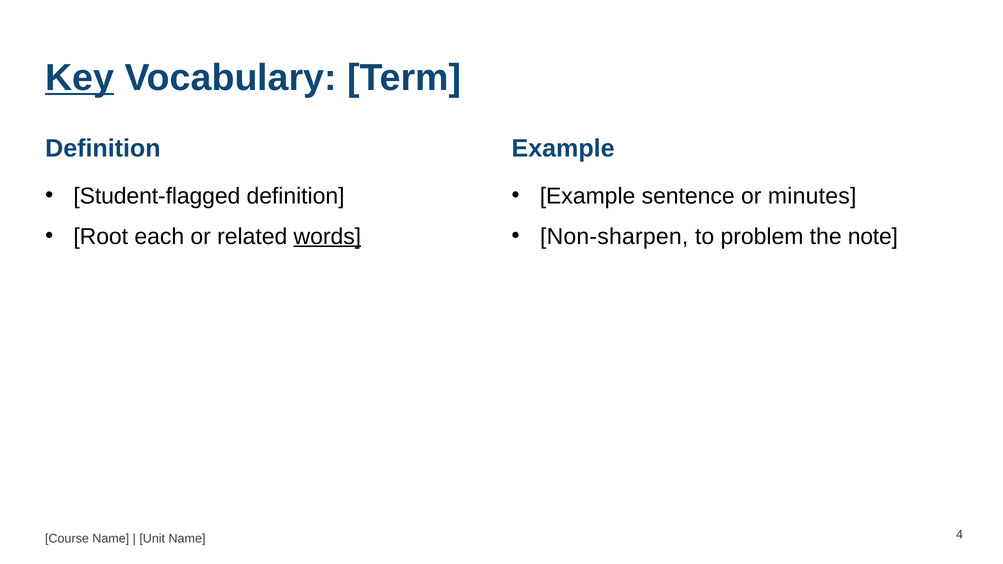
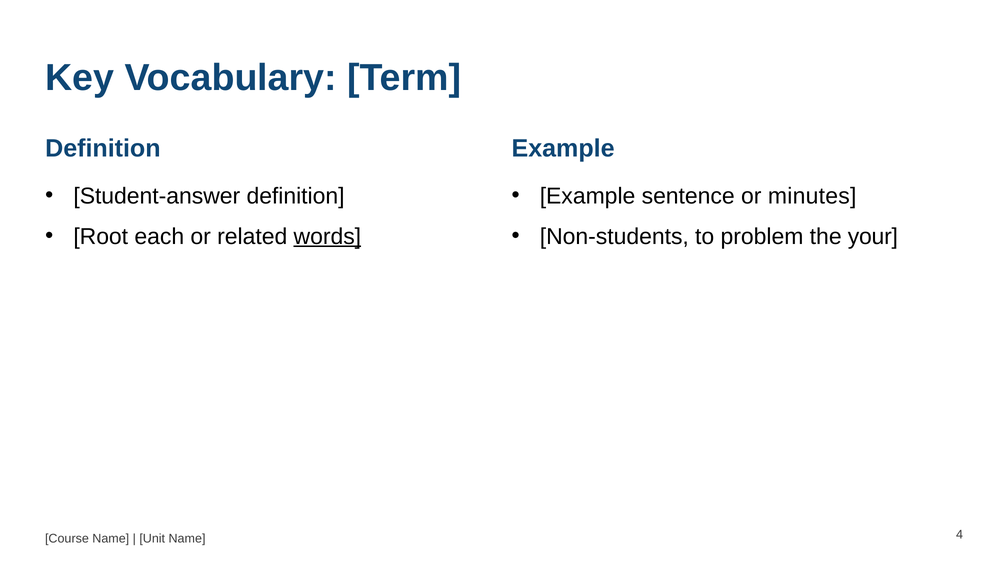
Key underline: present -> none (80, 78)
Student-flagged: Student-flagged -> Student-answer (157, 196)
Non-sharpen: Non-sharpen -> Non-students (614, 237)
note: note -> your (873, 237)
